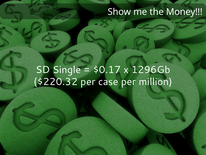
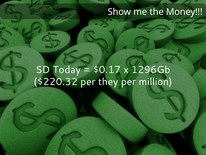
Single: Single -> Today (67, 70)
case: case -> they (108, 82)
